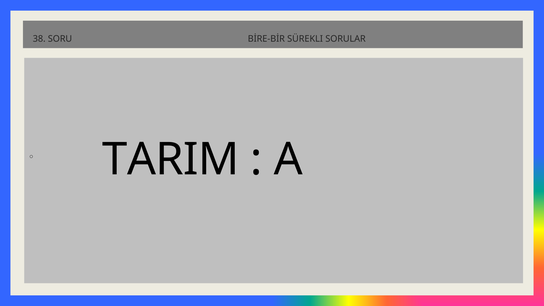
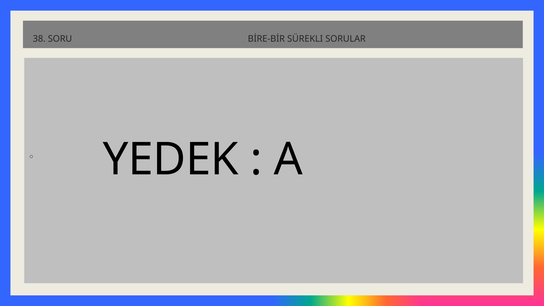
TARIM: TARIM -> YEDEK (171, 160)
